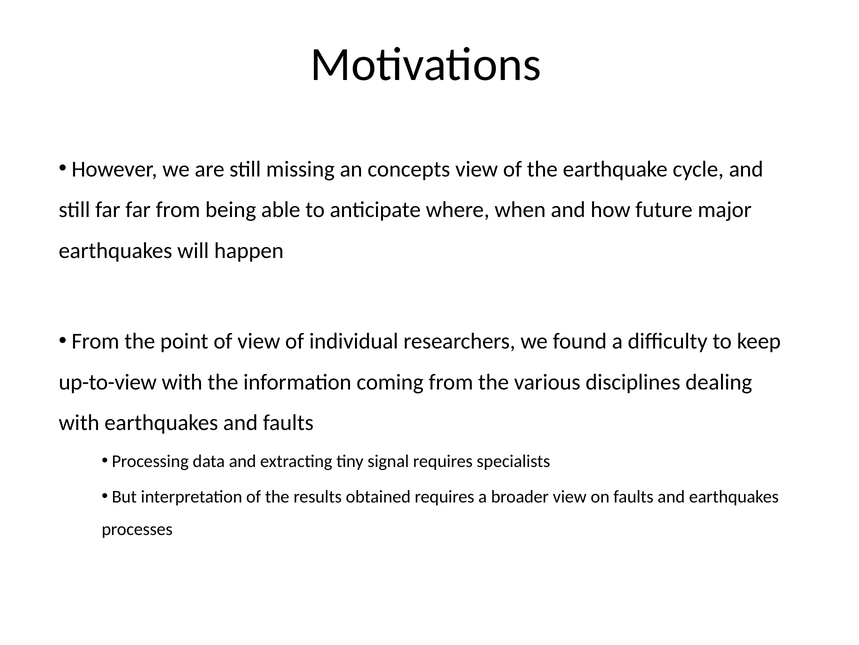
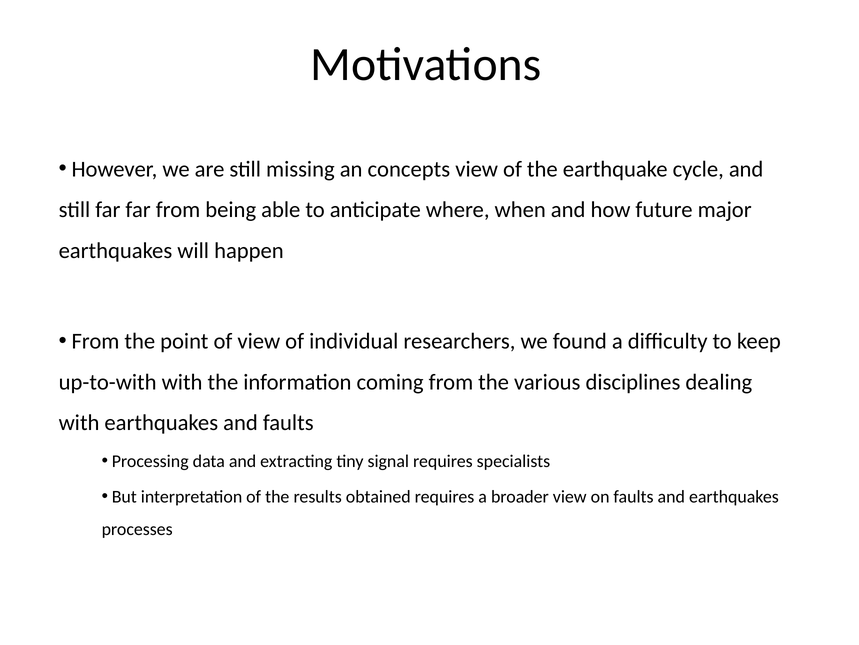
up-to-view: up-to-view -> up-to-with (108, 382)
